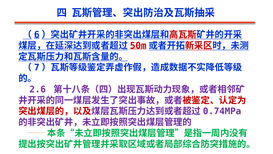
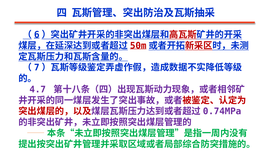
2.6: 2.6 -> 4.7 (38, 89)
